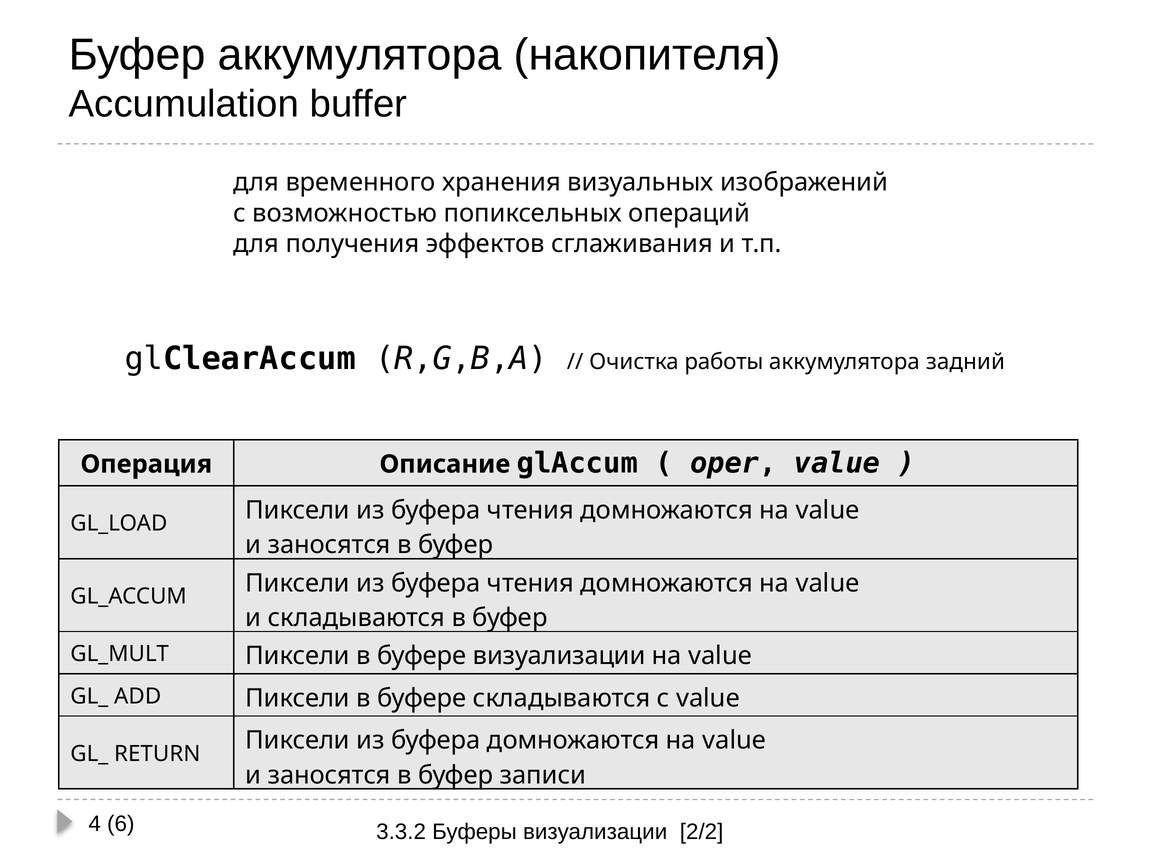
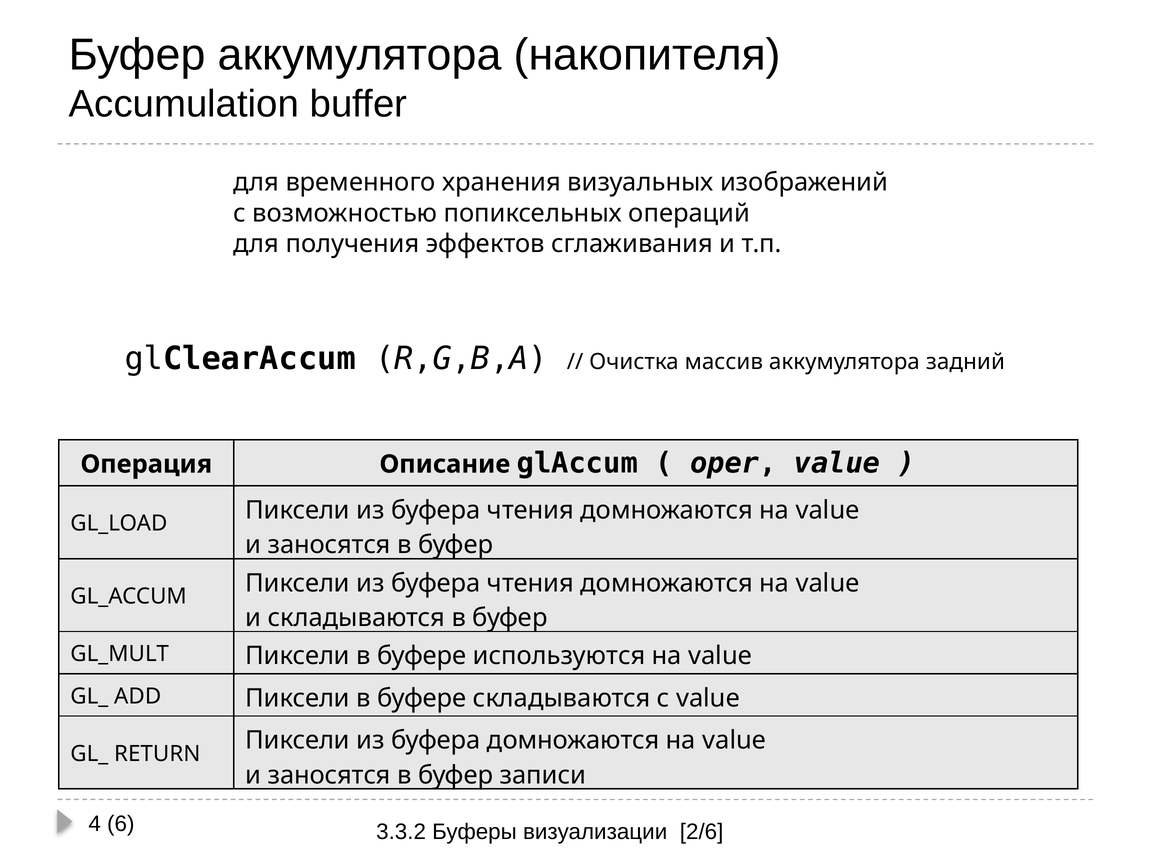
работы: работы -> массив (724, 362)
буфере визуализации: визуализации -> используются (559, 656)
2/2: 2/2 -> 2/6 (702, 832)
